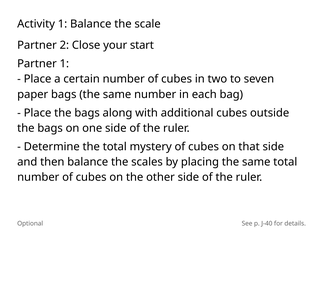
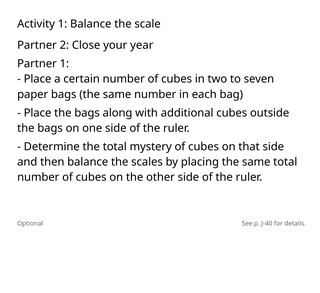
start: start -> year (142, 45)
